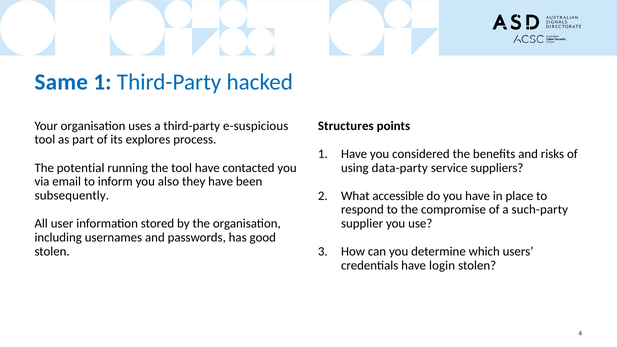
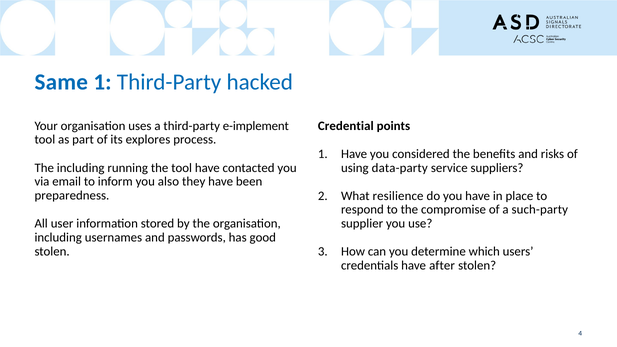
e-suspicious: e-suspicious -> e-implement (256, 126)
Structures: Structures -> Credential (346, 126)
The potential: potential -> including (81, 168)
subsequently: subsequently -> preparedness (72, 196)
accessible: accessible -> resilience (398, 196)
login: login -> after (442, 266)
